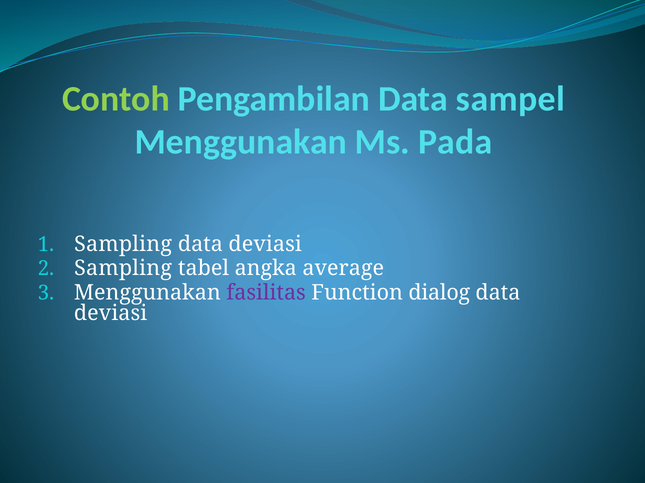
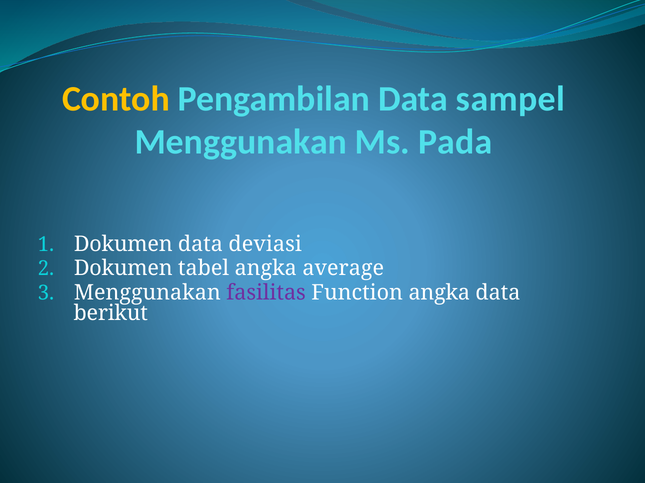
Contoh colour: light green -> yellow (116, 99)
Sampling: Sampling -> Dokumen (123, 244)
Sampling: Sampling -> Dokumen (123, 269)
Function dialog: dialog -> angka (439, 293)
deviasi: deviasi -> berikut (111, 314)
